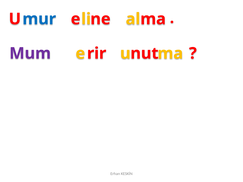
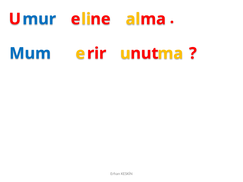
Mum colour: purple -> blue (30, 53)
